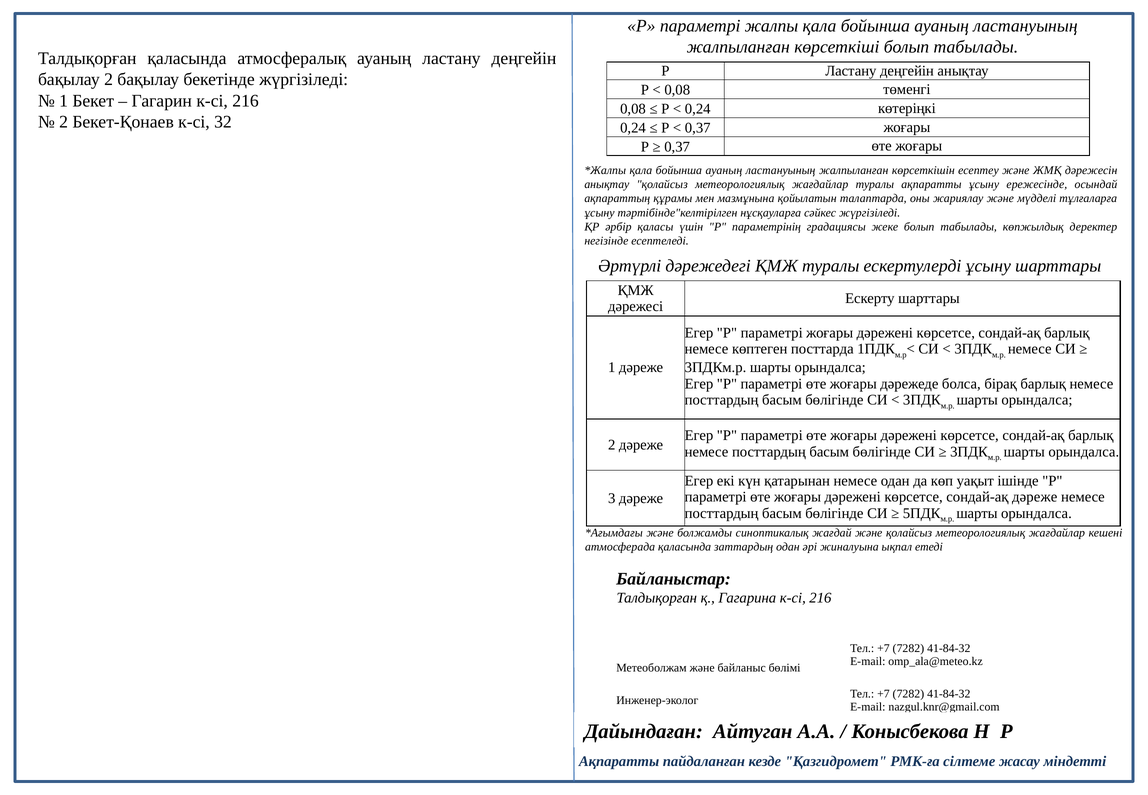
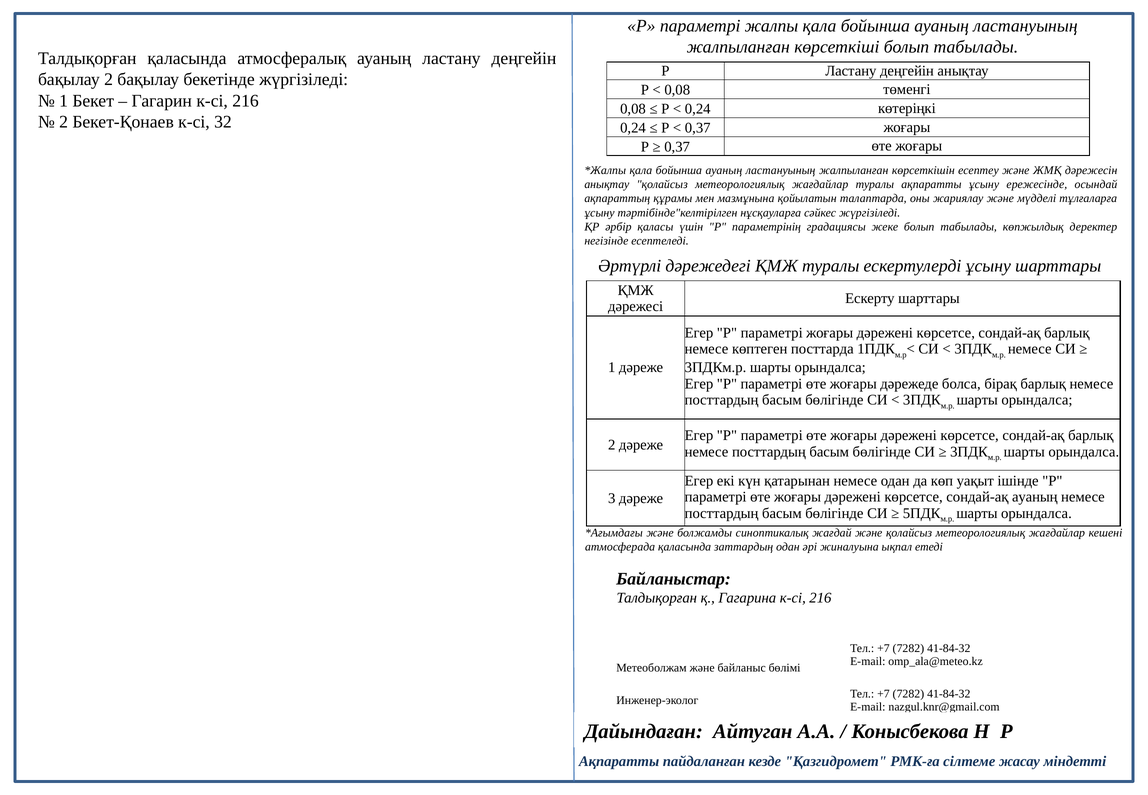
сондай-ақ дәреже: дәреже -> ауаның (1035, 497)
